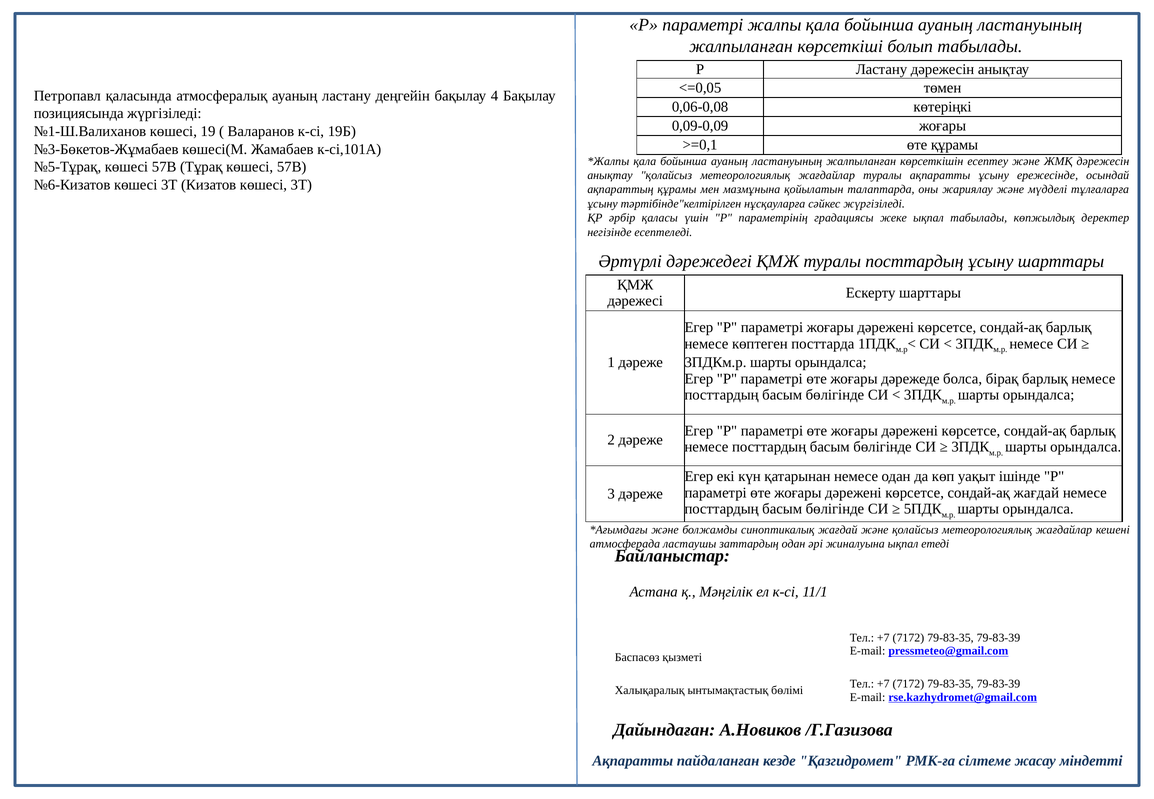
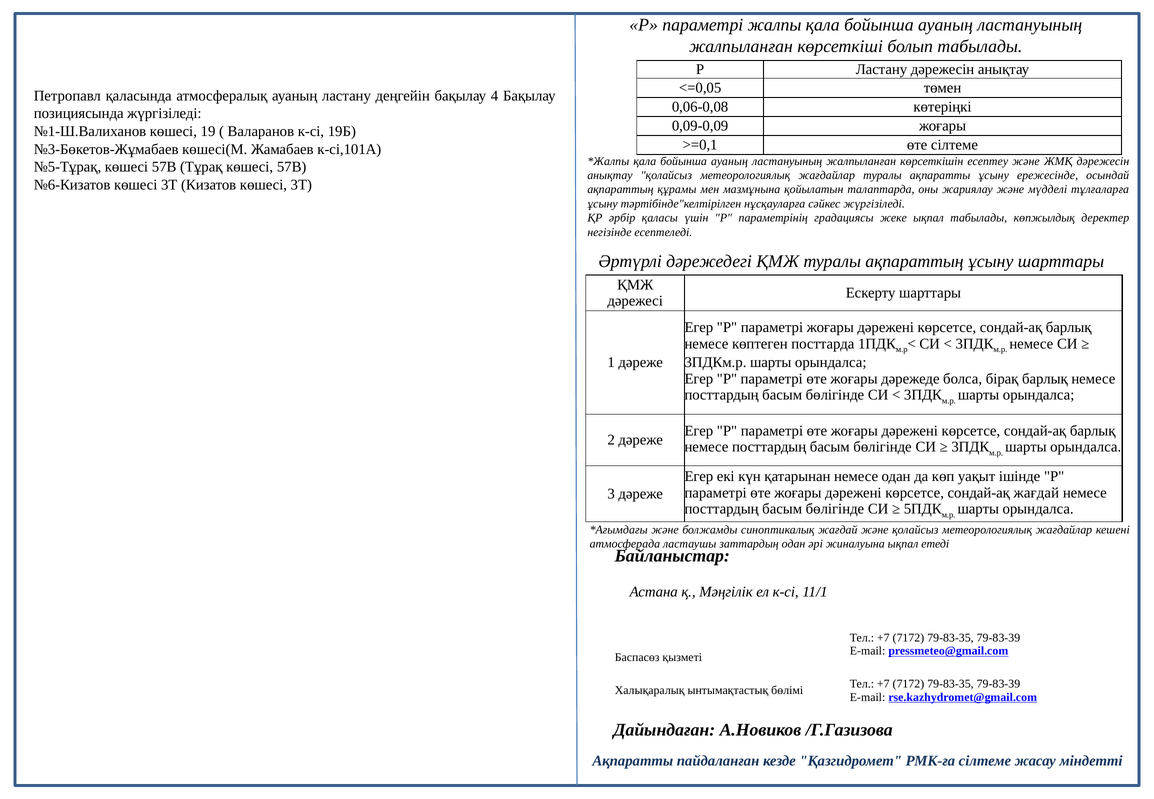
өте құрамы: құрамы -> сілтеме (954, 145)
туралы посттардың: посттардың -> ақпараттың (914, 261)
